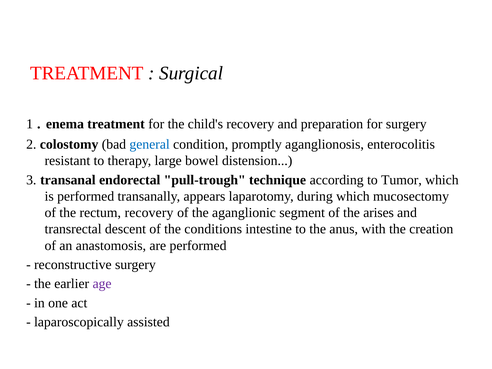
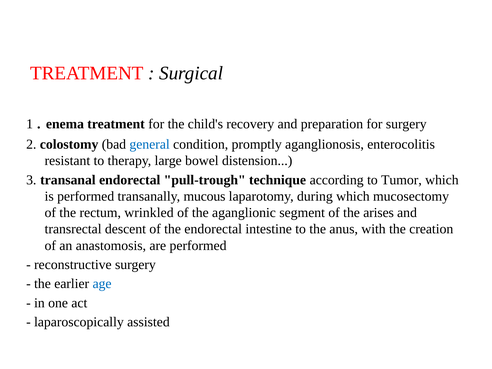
appears: appears -> mucous (204, 196)
rectum recovery: recovery -> wrinkled (149, 213)
the conditions: conditions -> endorectal (213, 229)
age colour: purple -> blue (102, 284)
